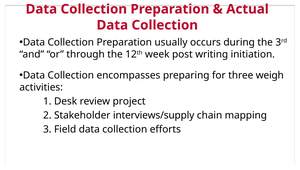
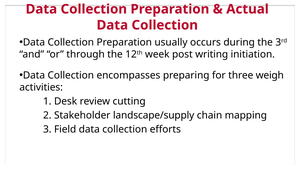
project: project -> cutting (129, 101)
interviews/supply: interviews/supply -> landscape/supply (154, 115)
